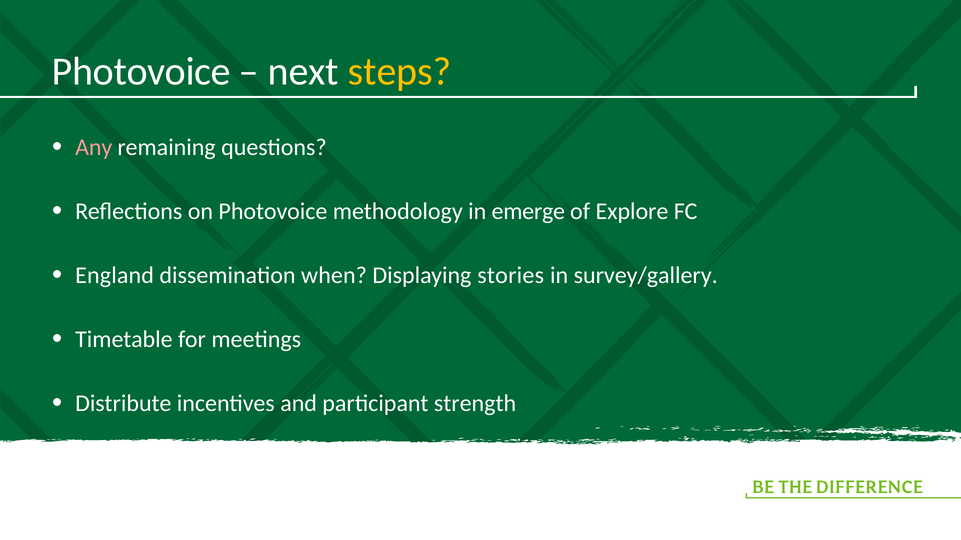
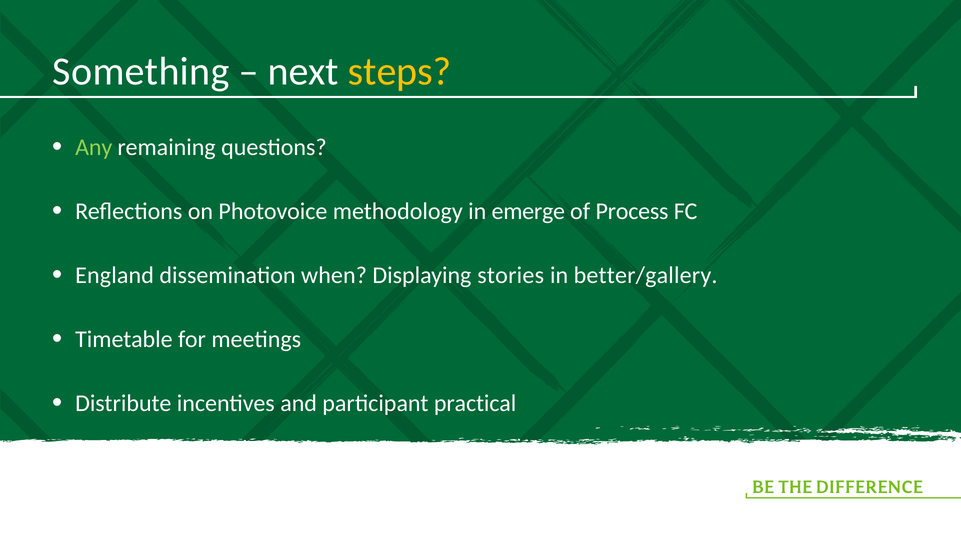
Photovoice: Photovoice -> Something (141, 72)
Any colour: pink -> light green (94, 148)
Explore: Explore -> Process (632, 212)
survey/gallery: survey/gallery -> better/gallery (646, 276)
strength: strength -> practical (475, 404)
